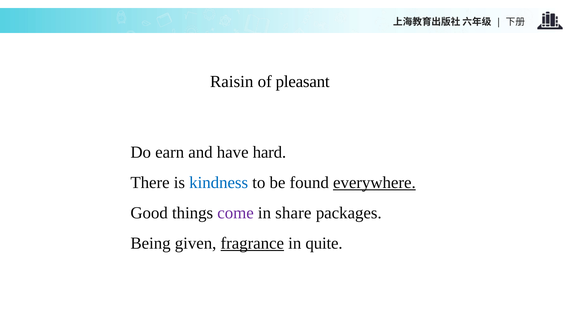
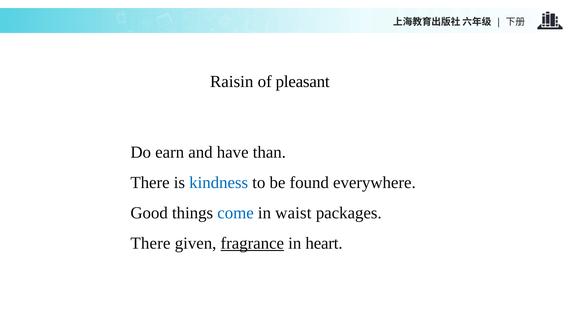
hard: hard -> than (269, 152)
everywhere underline: present -> none (374, 183)
come colour: purple -> blue (236, 213)
share: share -> waist (293, 213)
Being: Being -> There (150, 243)
quite: quite -> heart (324, 243)
